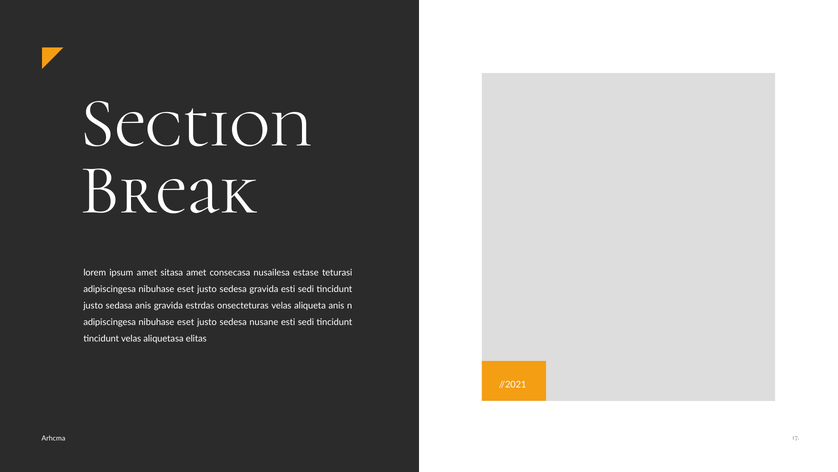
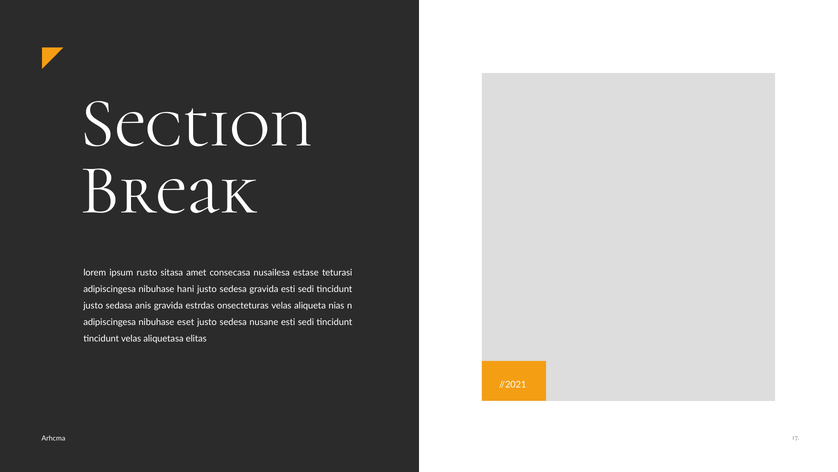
ipsum amet: amet -> rusto (147, 272)
eset: eset -> hani (186, 289)
aliqueta anis: anis -> nias (336, 305)
